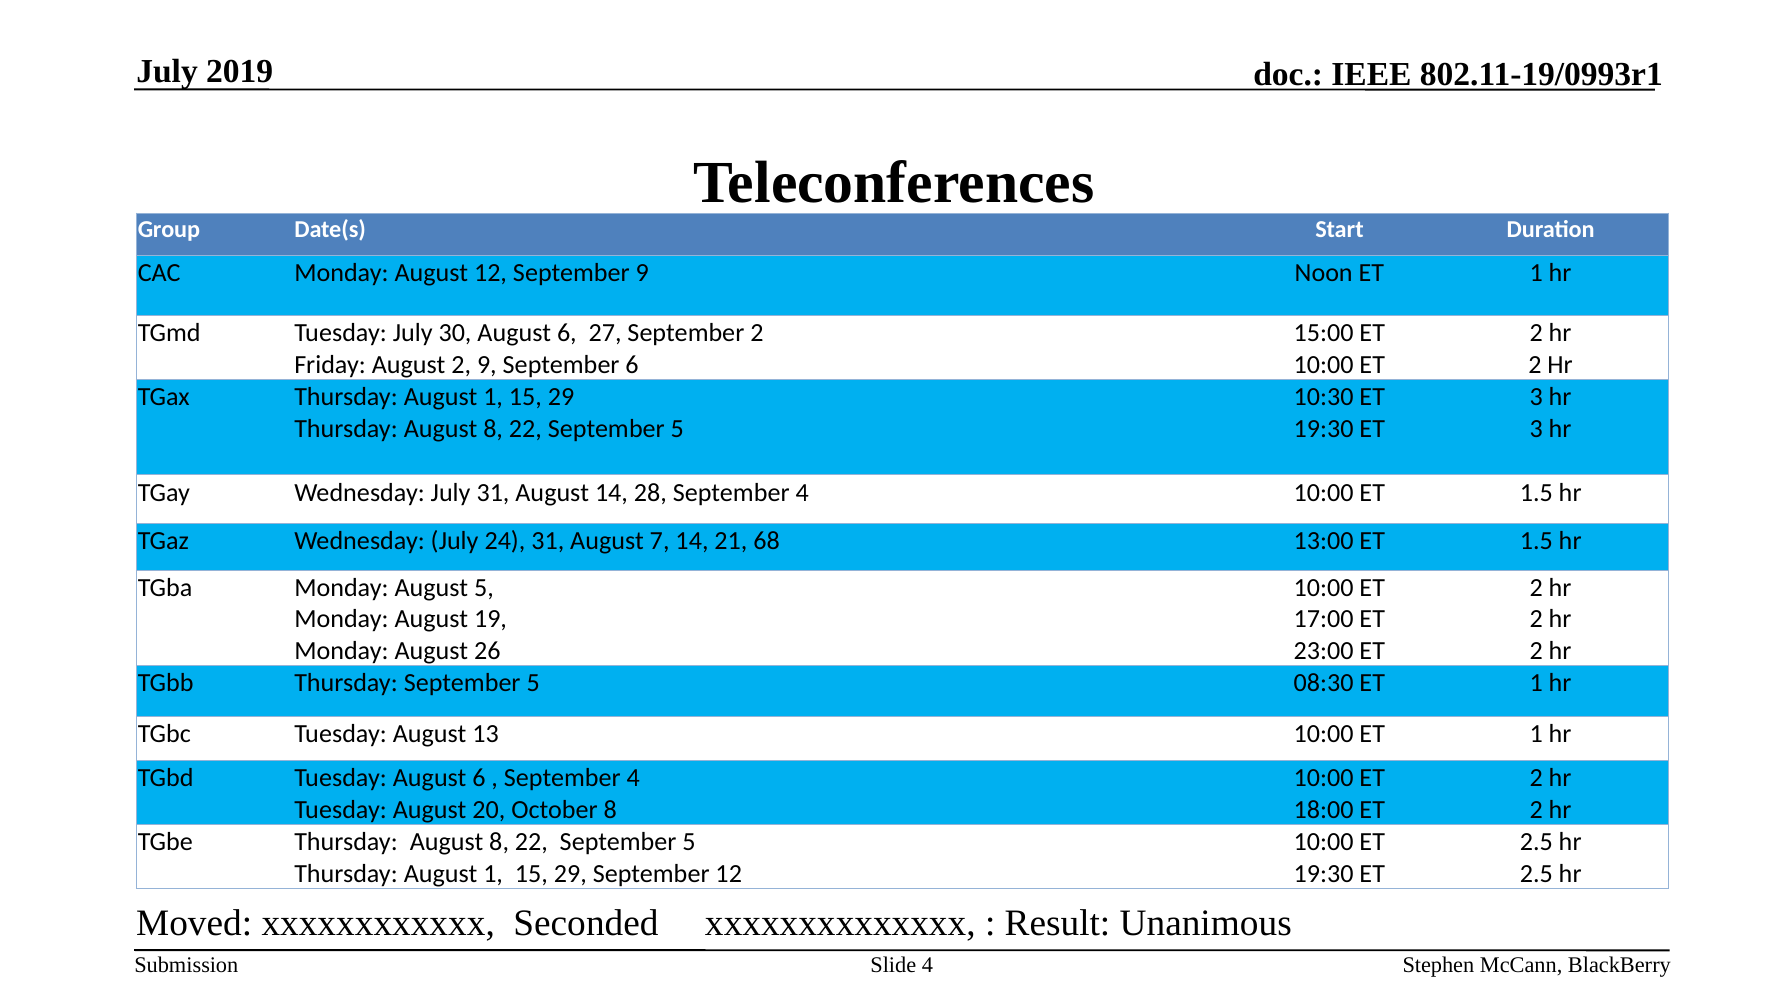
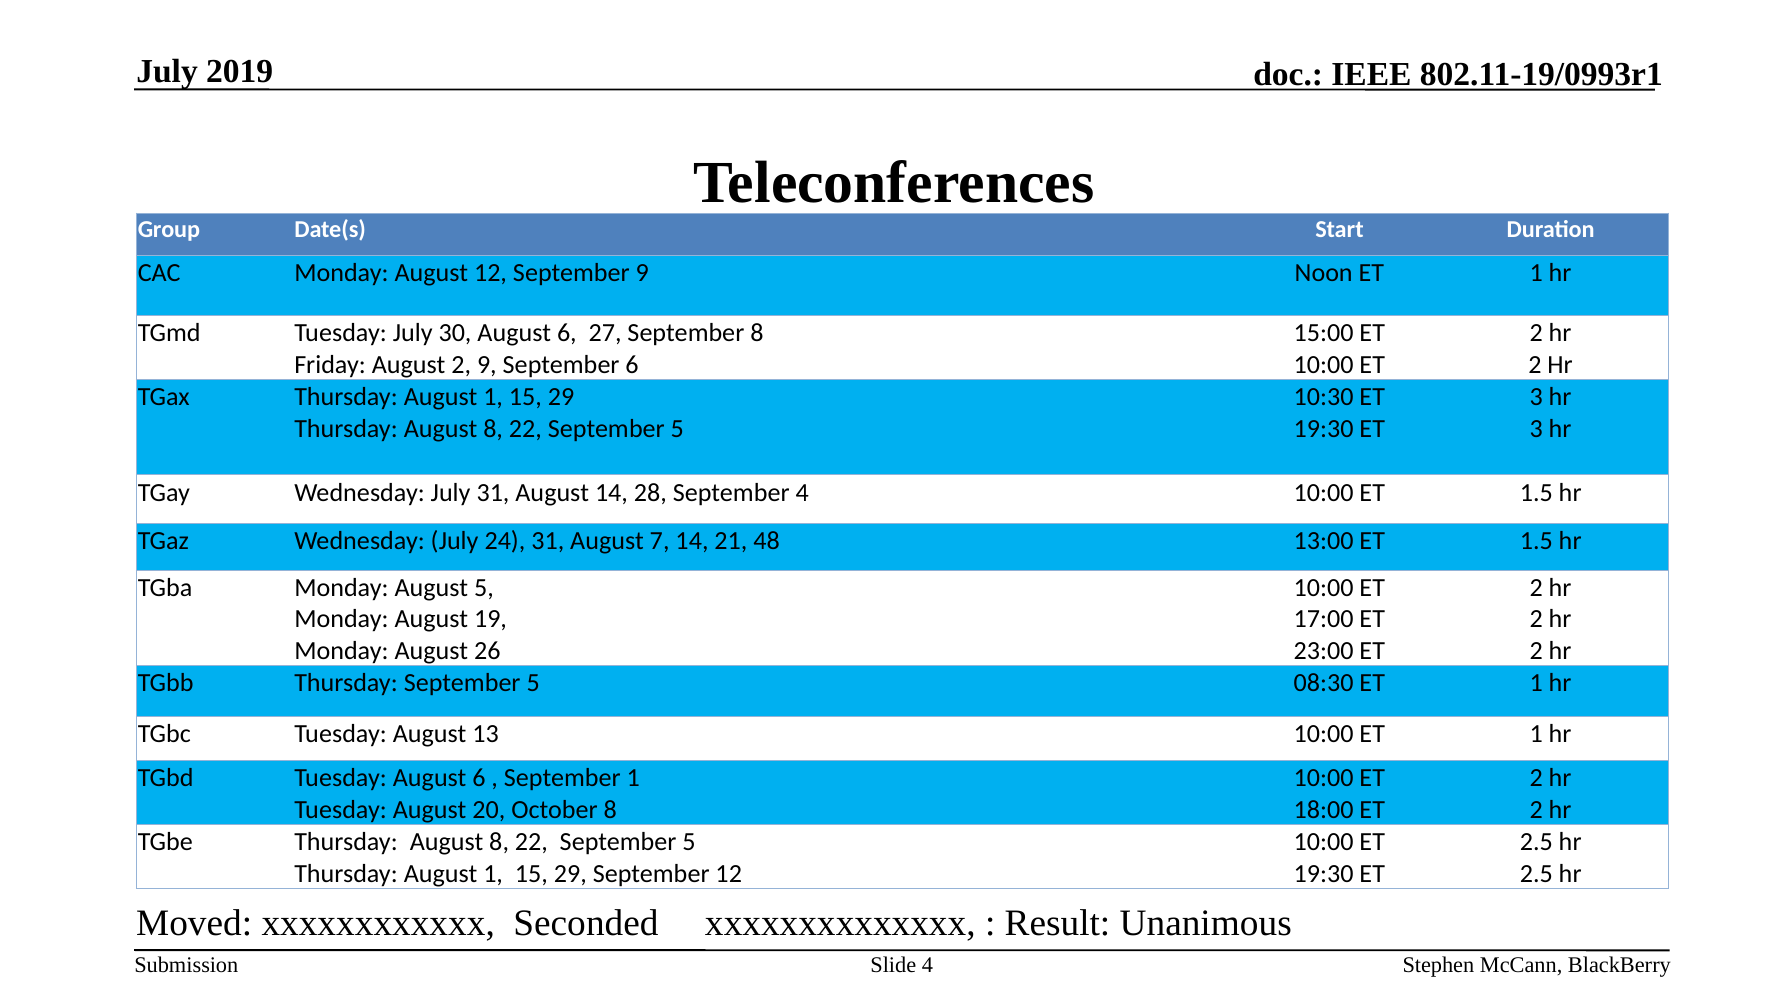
September 2: 2 -> 8 (757, 333)
68: 68 -> 48 (767, 541)
4: 4 -> 1 (633, 778)
